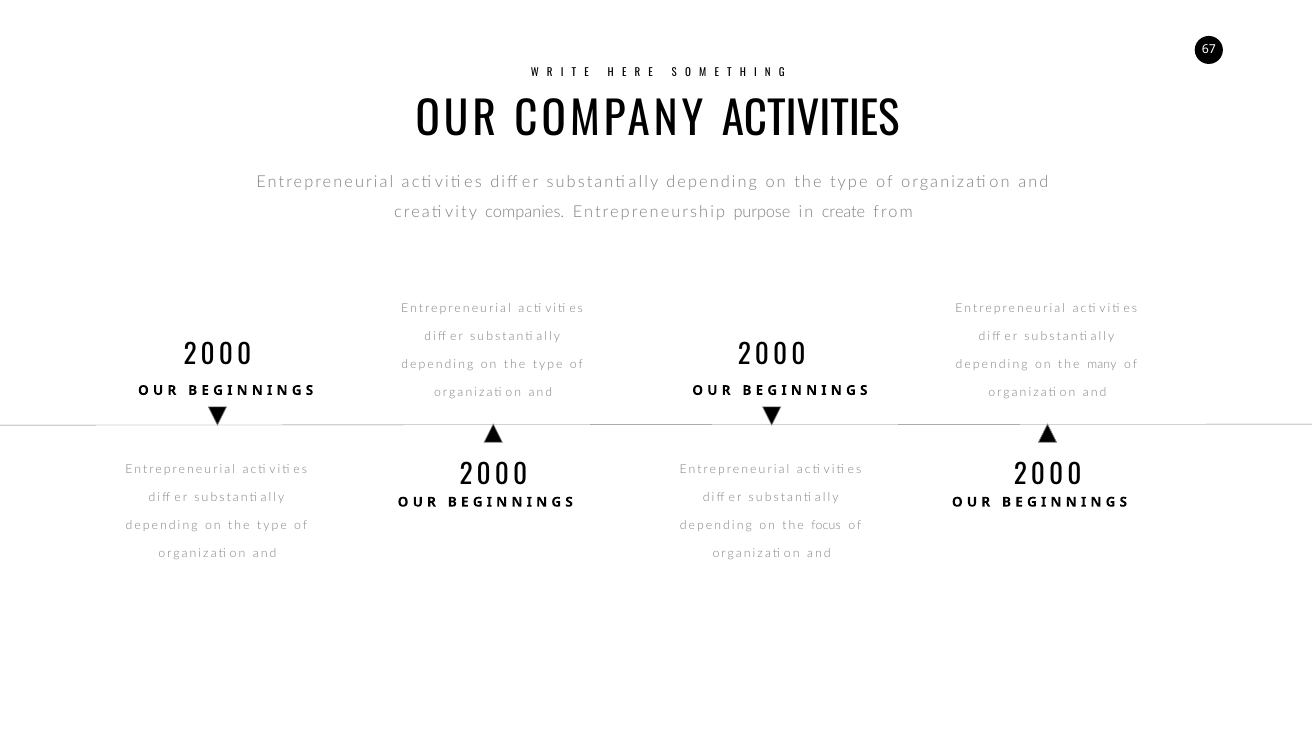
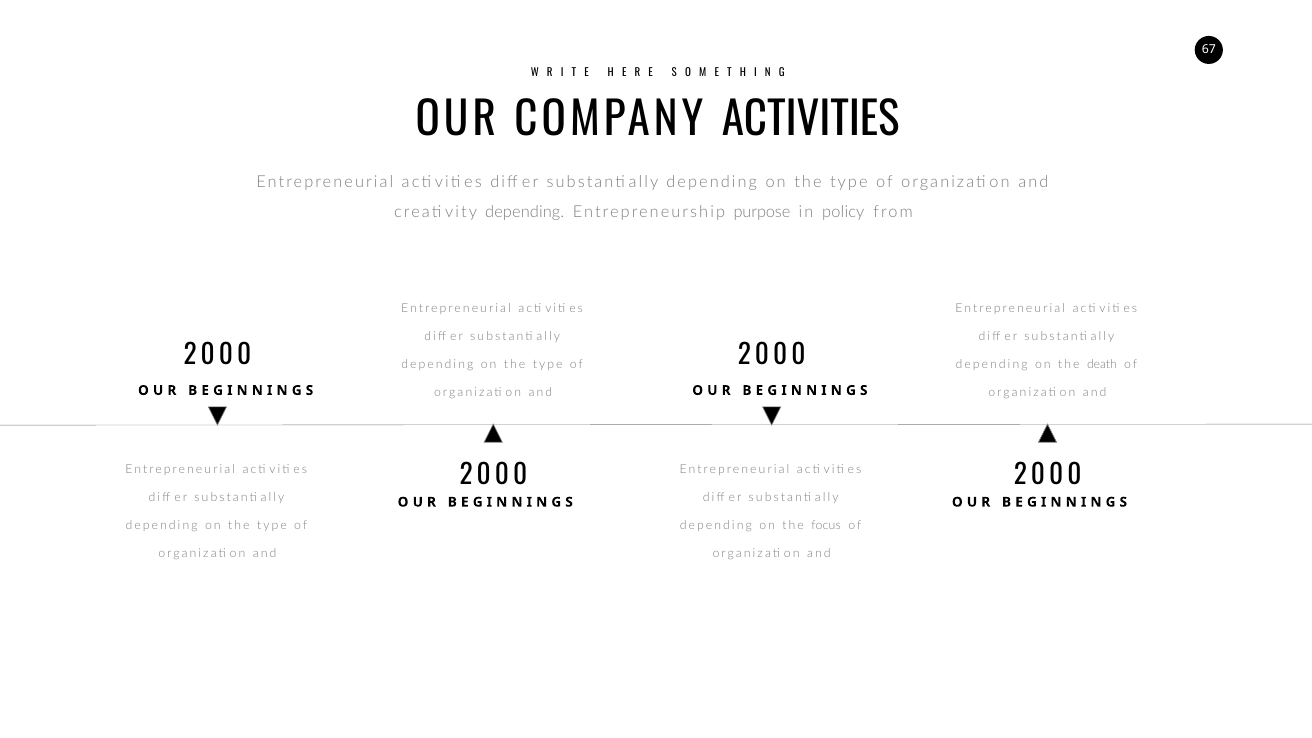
creativity companies: companies -> depending (525, 212)
create: create -> policy (843, 212)
many: many -> death (1102, 365)
